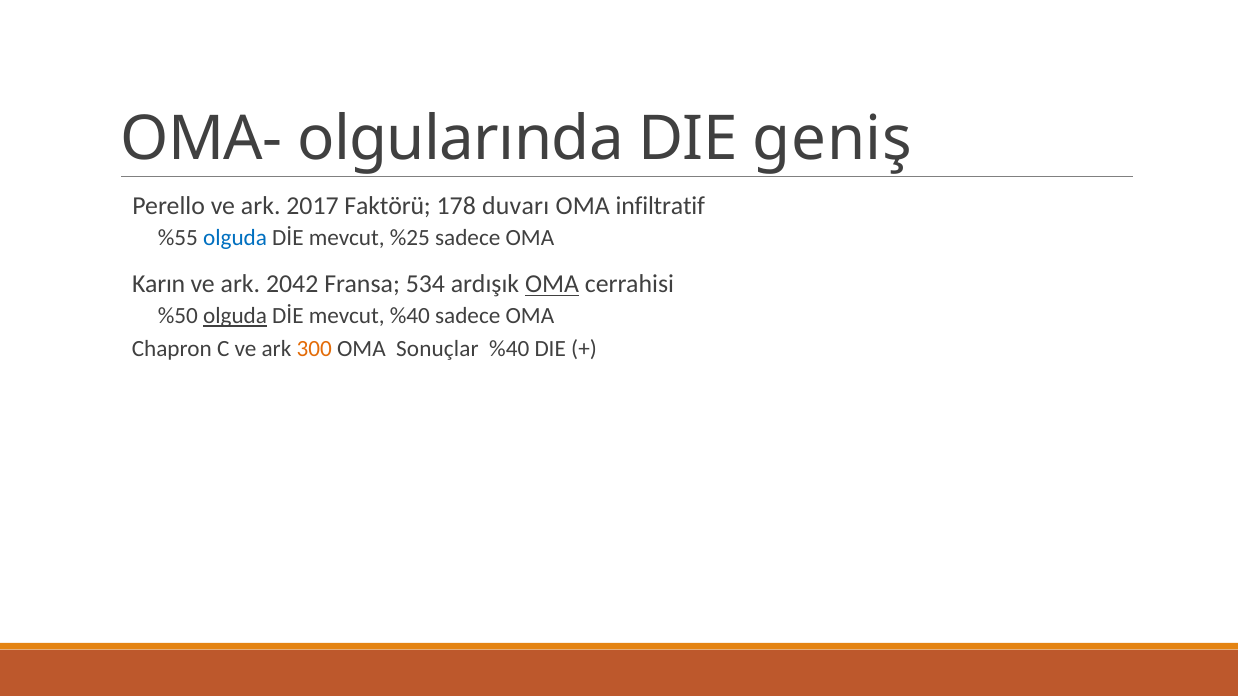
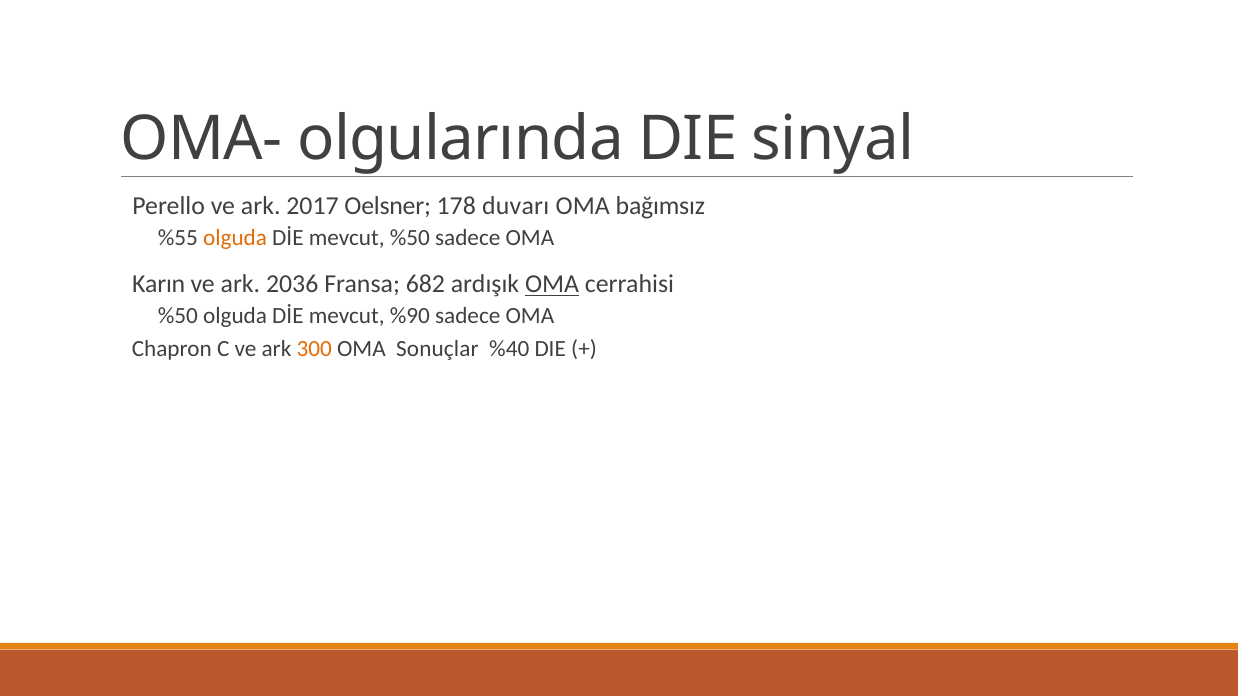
geniş: geniş -> sinyal (833, 139)
Faktörü: Faktörü -> Oelsner (388, 206)
infiltratif: infiltratif -> bağımsız (660, 206)
olguda colour: blue -> orange (235, 238)
mevcut %25: %25 -> %50 (410, 238)
2042: 2042 -> 2036 (292, 285)
534: 534 -> 682 (425, 285)
olguda underline: present -> none (235, 316)
mevcut %40: %40 -> %90 (410, 316)
